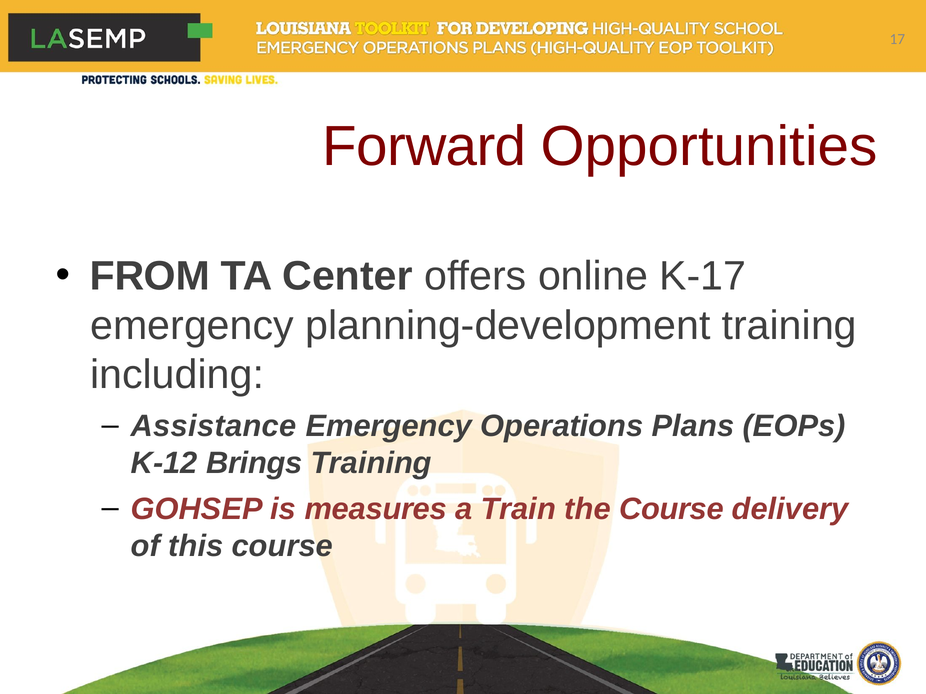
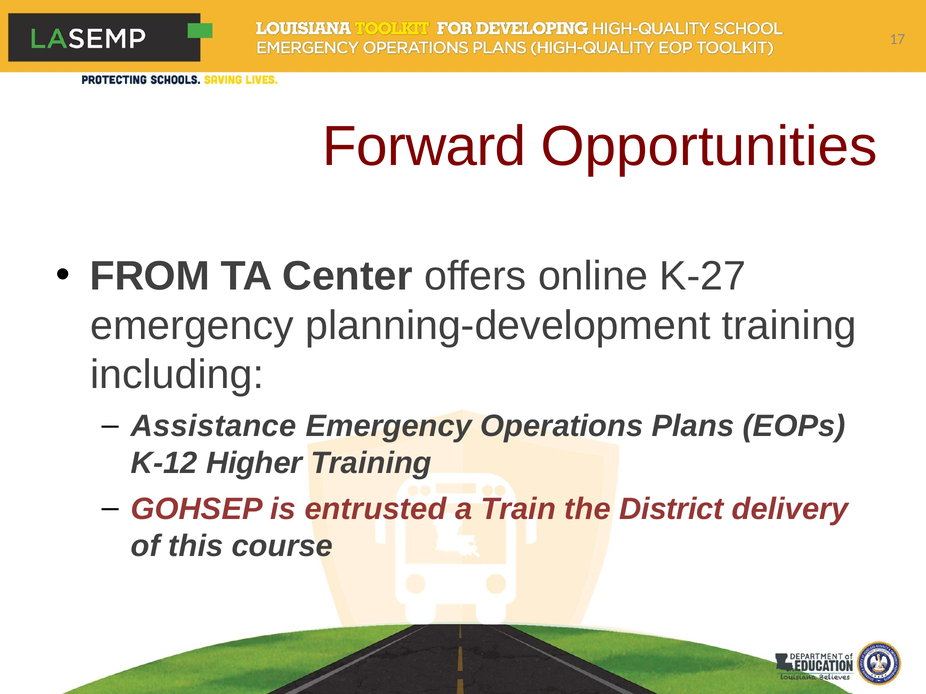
K-17: K-17 -> K-27 (703, 276)
Brings: Brings -> Higher (254, 463)
measures: measures -> entrusted (376, 509)
the Course: Course -> District (671, 509)
